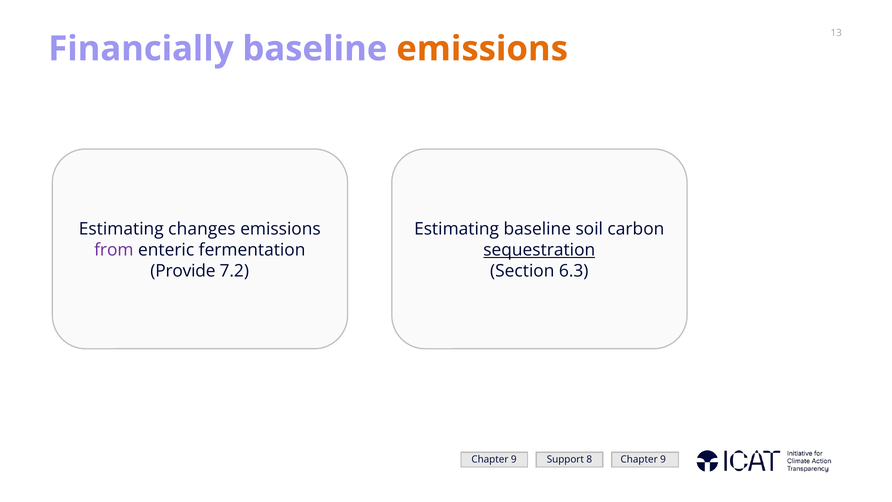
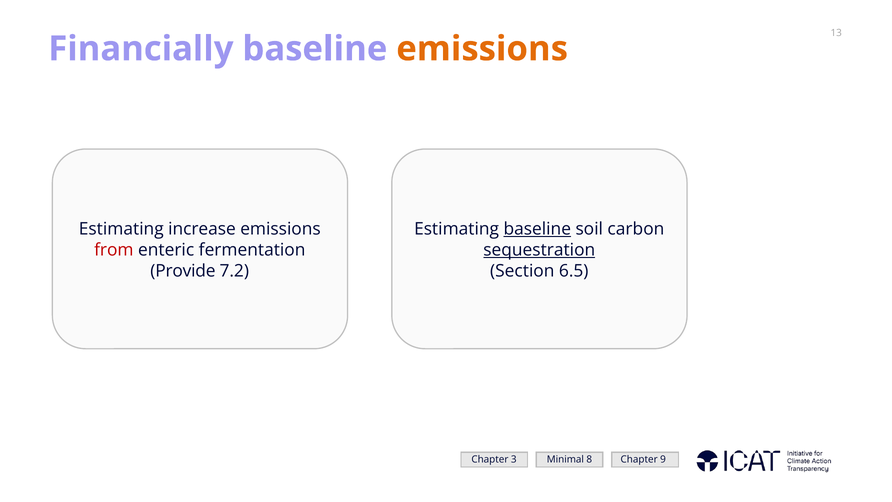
changes: changes -> increase (202, 229)
baseline underline: none -> present (537, 229)
from colour: purple -> red (114, 250)
6.3: 6.3 -> 6.5 (574, 271)
9: 9 -> 3 (514, 459)
Support: Support -> Minimal (565, 459)
